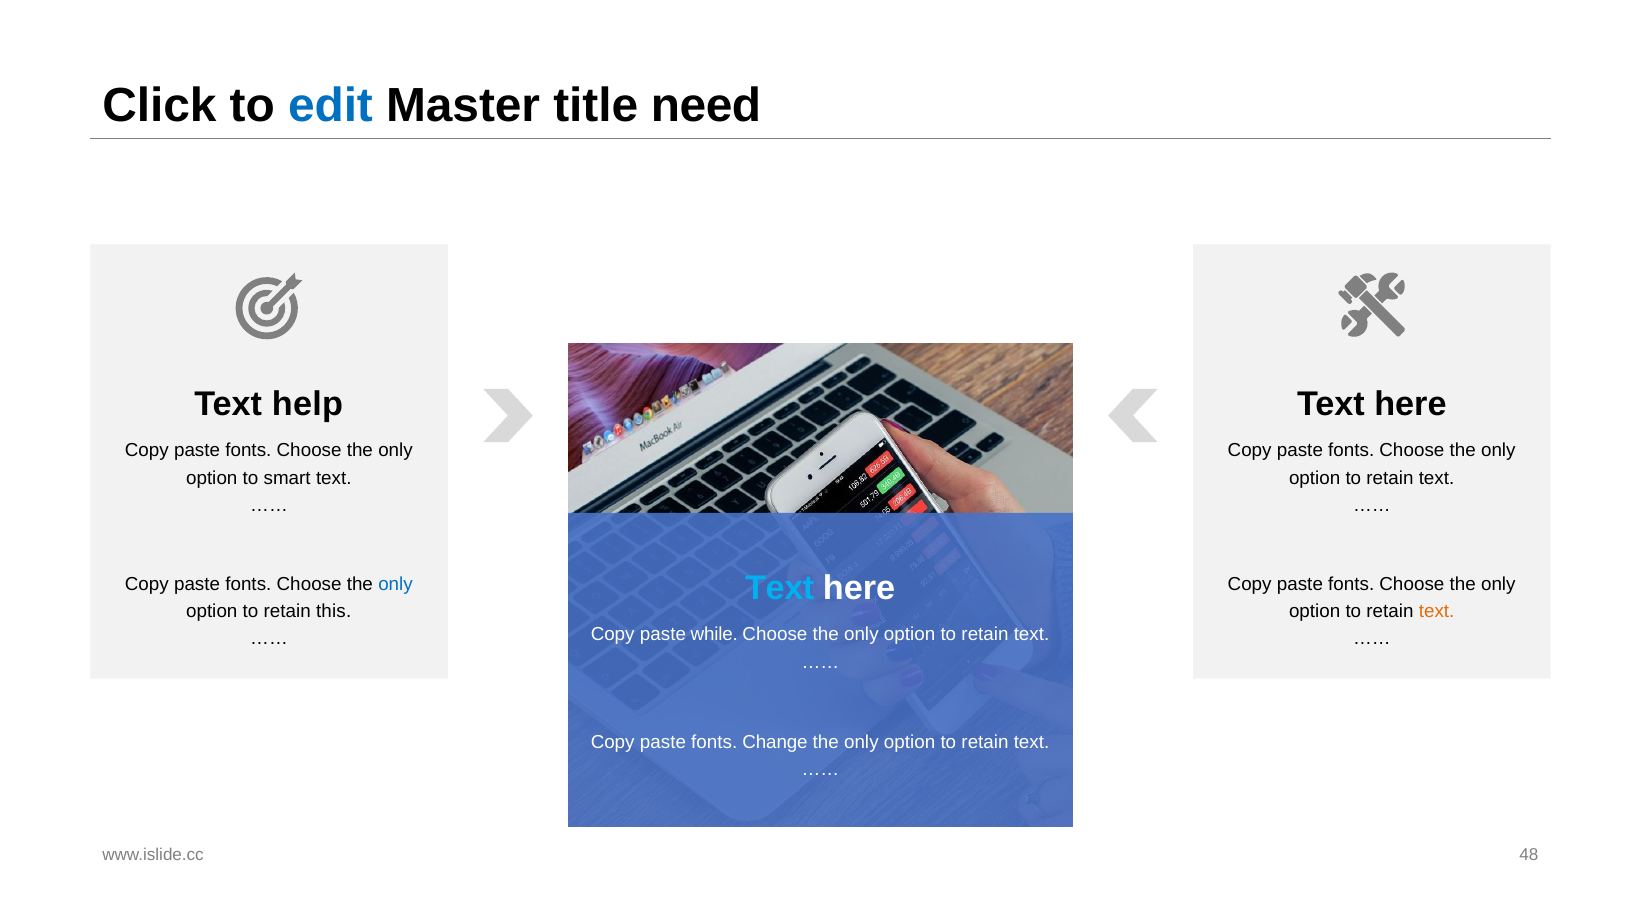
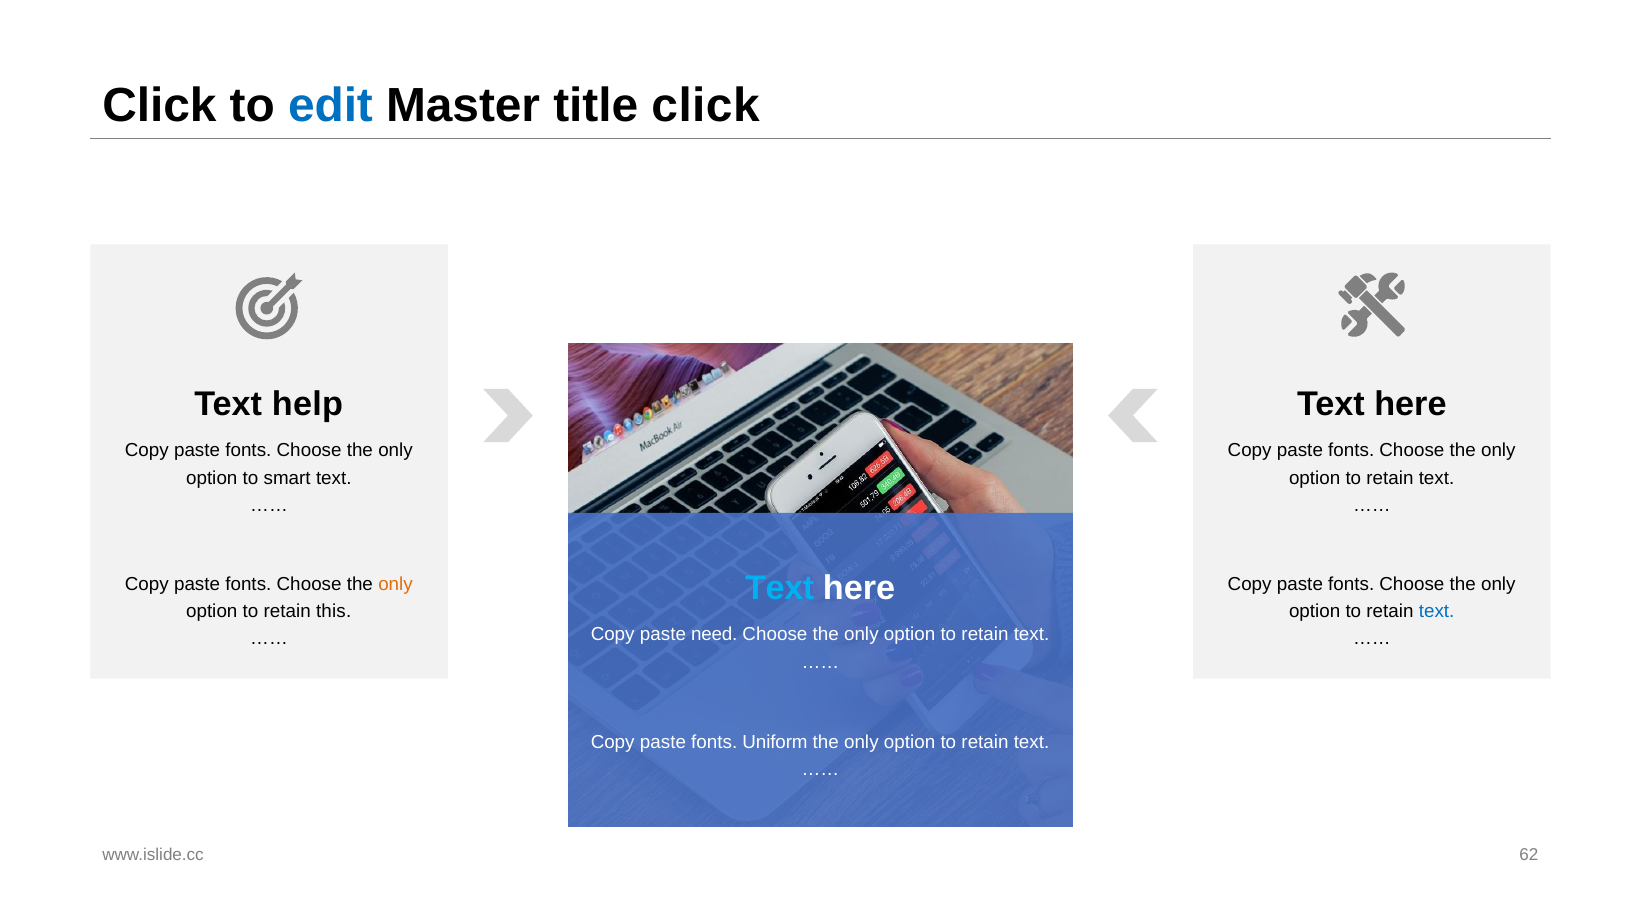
title need: need -> click (706, 106)
only colour: blue -> orange (396, 584)
text colour: orange -> blue (1437, 611)
while: while -> need (714, 635)
Change: Change -> Uniform (775, 742)
48: 48 -> 62 (1529, 855)
